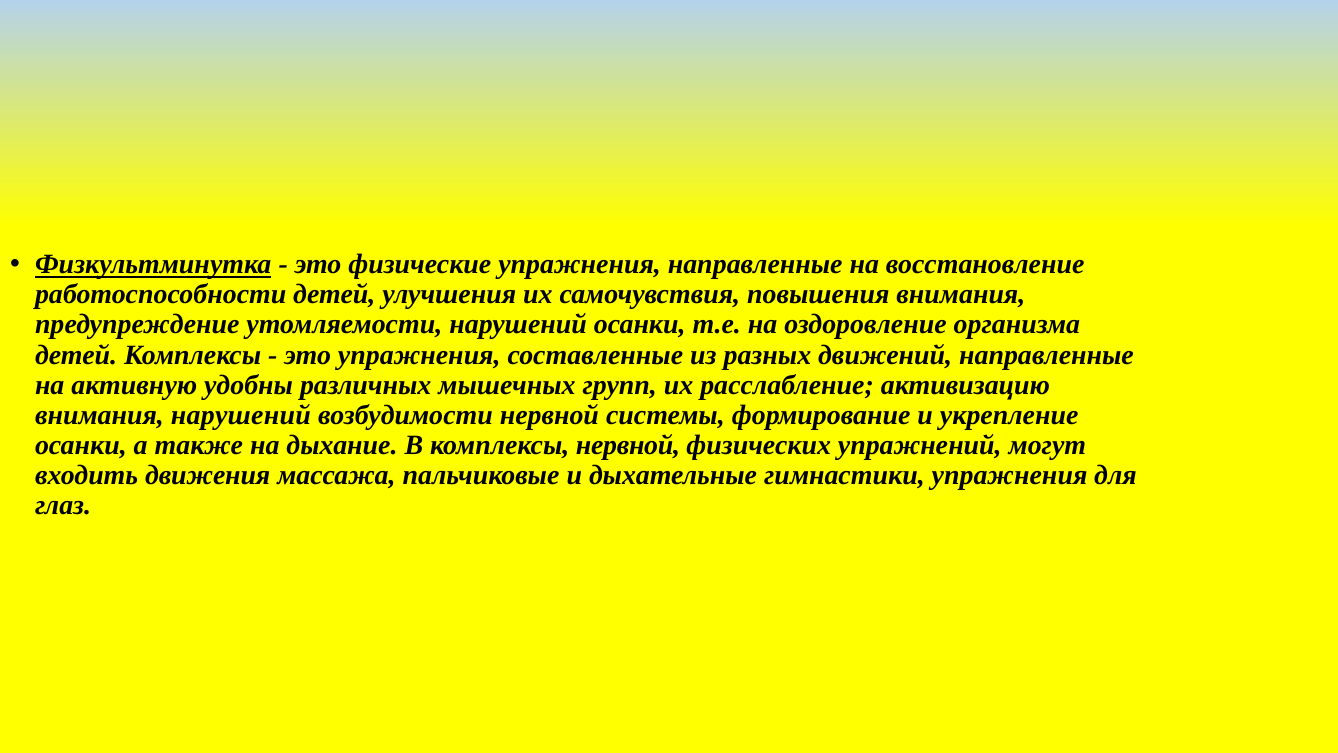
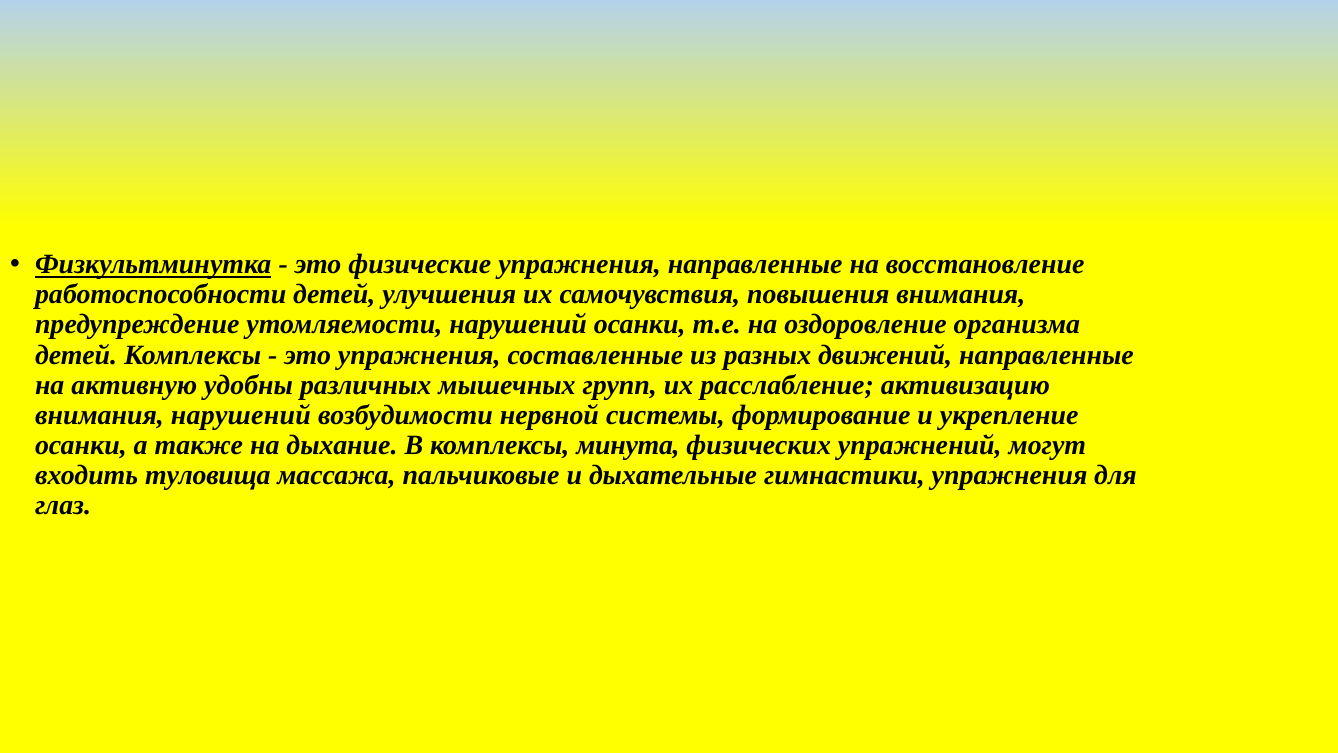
комплексы нервной: нервной -> минута (628, 445)
движения: движения -> туловища (208, 475)
